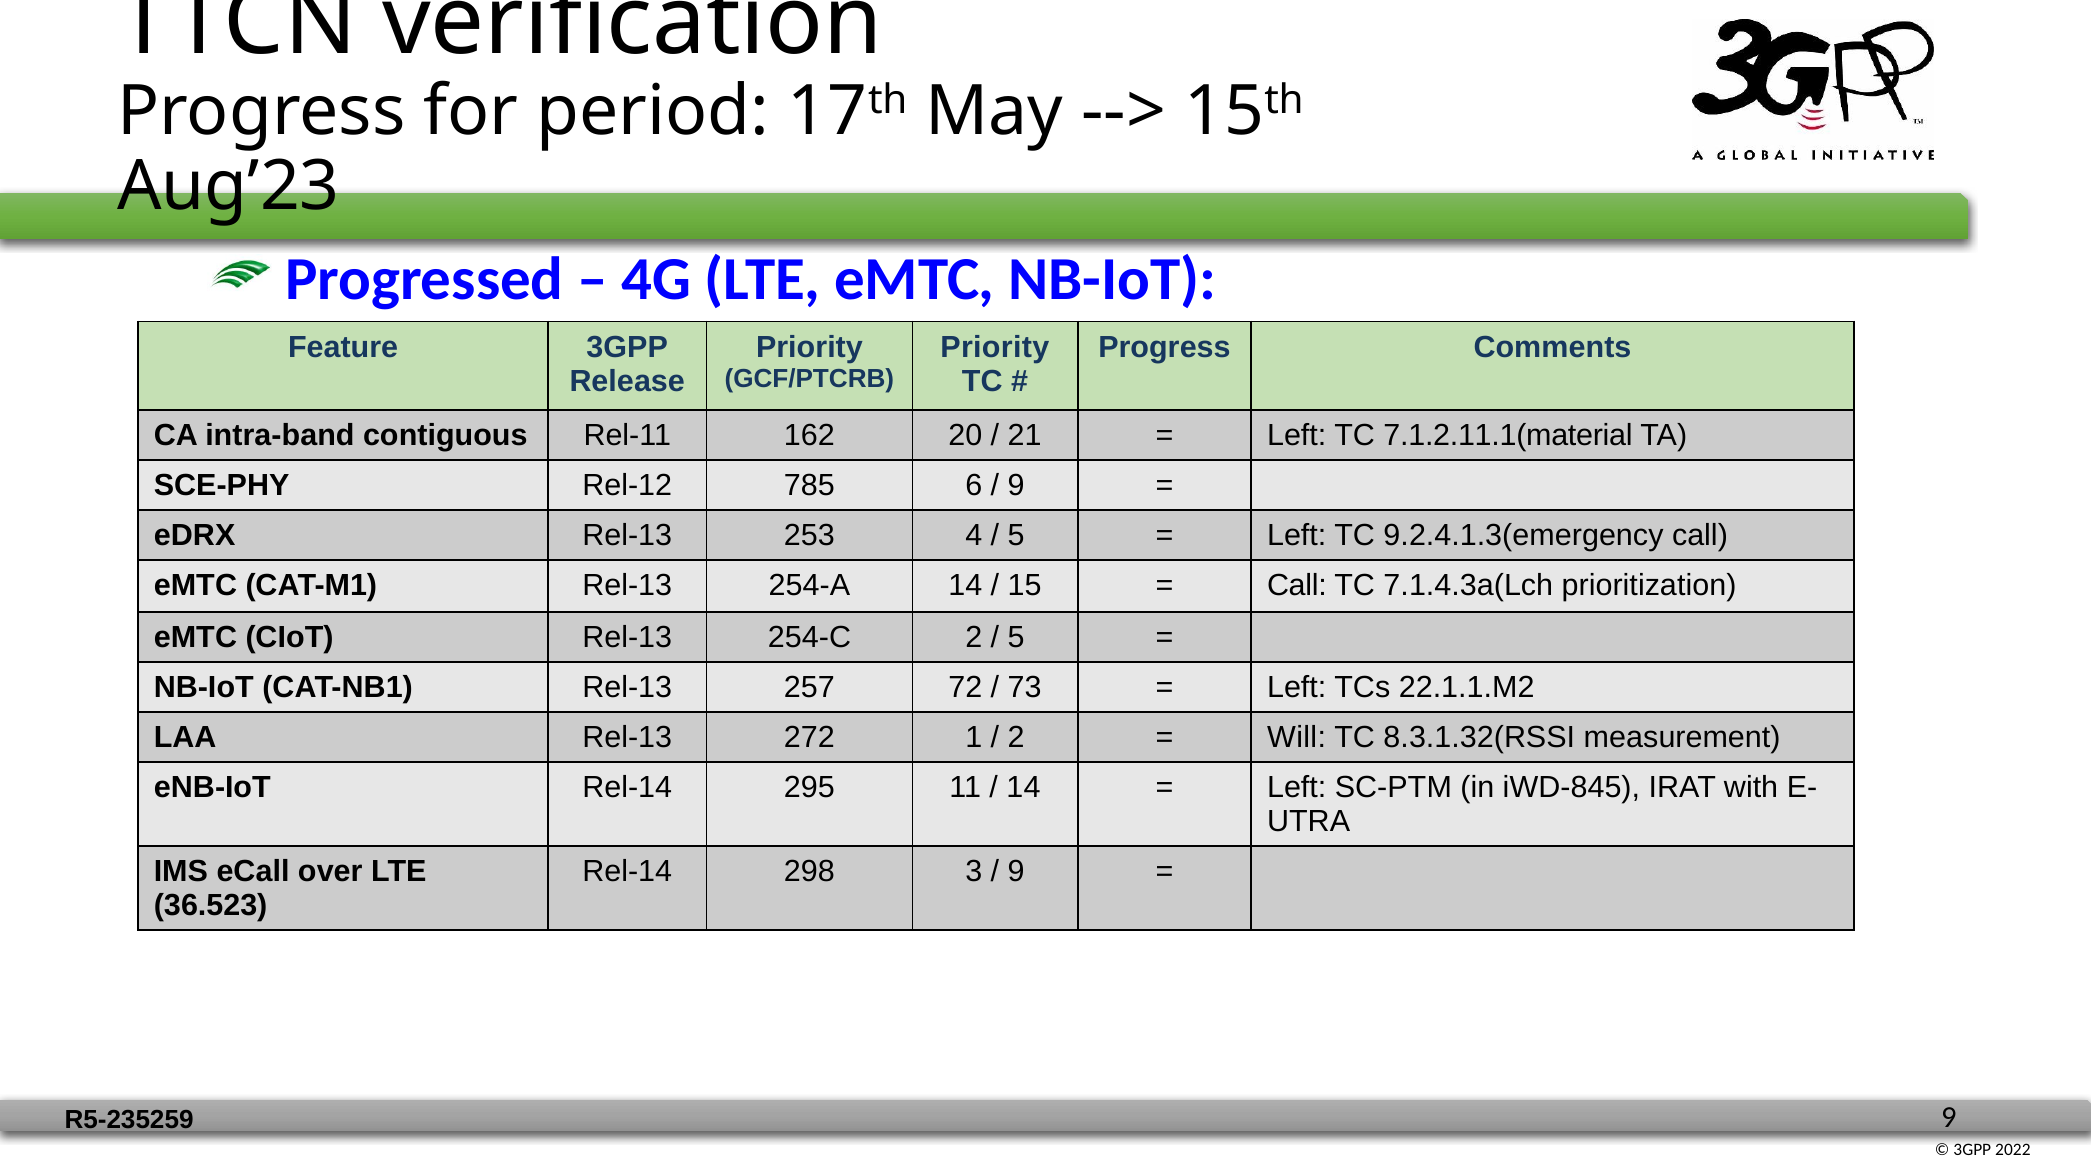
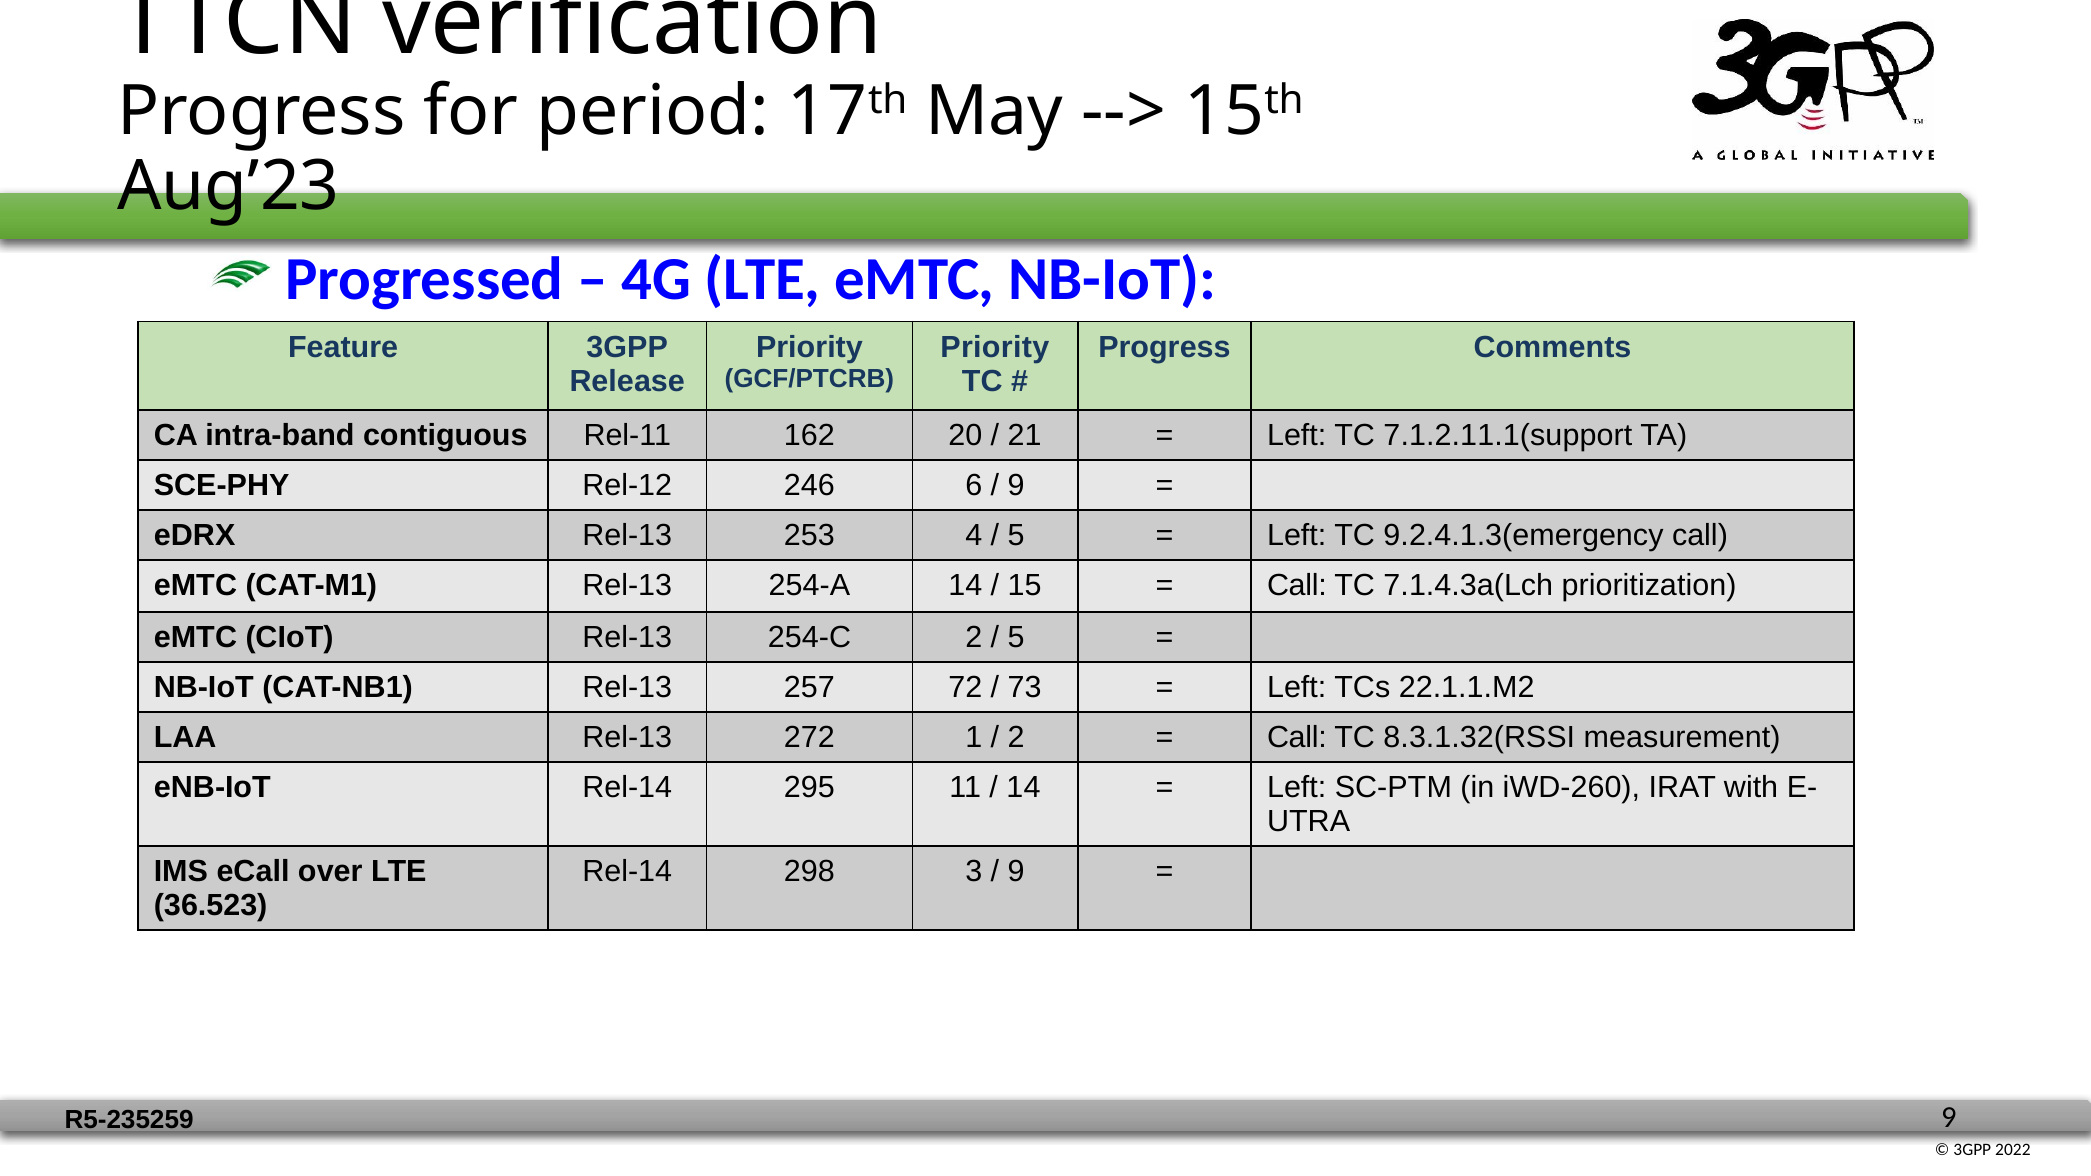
7.1.2.11.1(material: 7.1.2.11.1(material -> 7.1.2.11.1(support (1508, 436)
785: 785 -> 246 (809, 486)
Will: Will -> Call (1297, 737)
iWD-845: iWD-845 -> iWD-260 (1571, 787)
